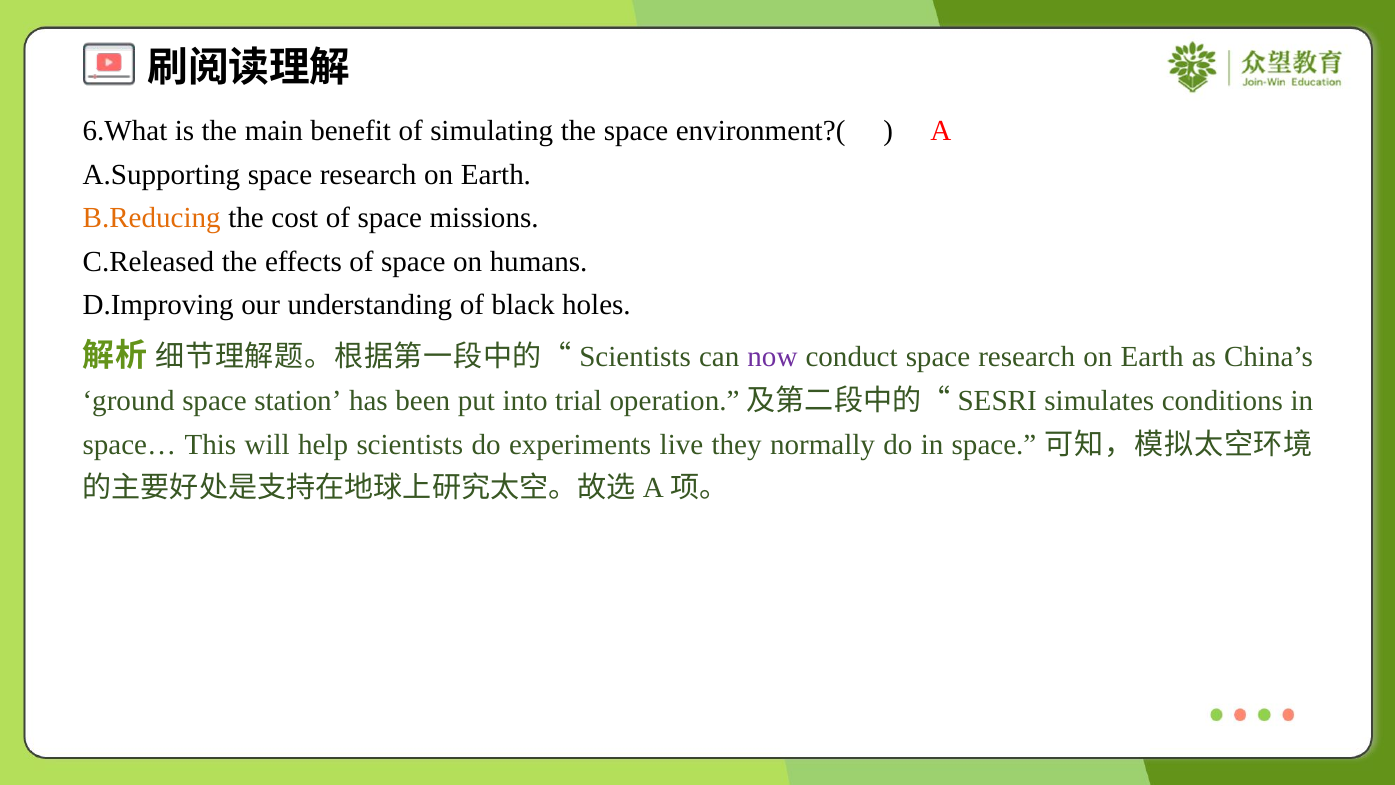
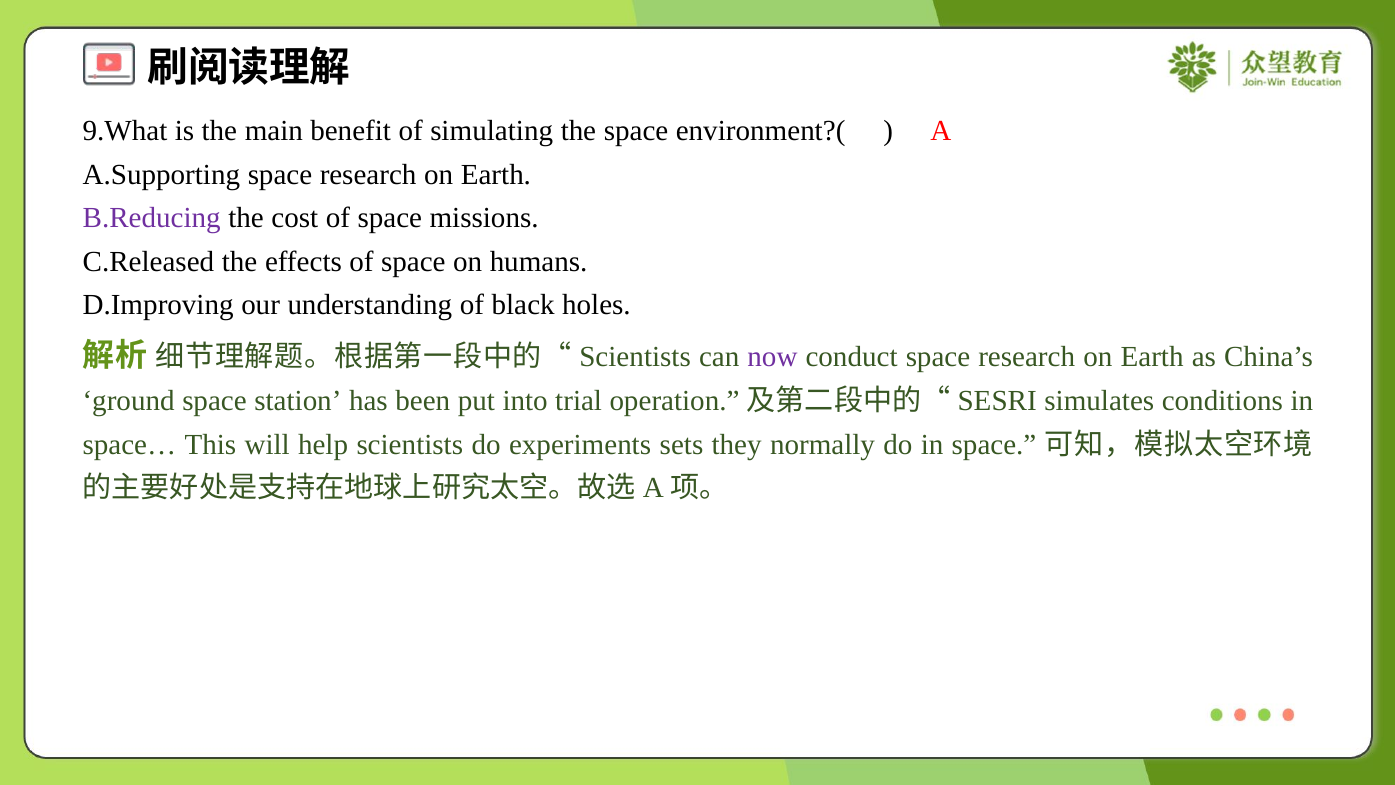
6.What: 6.What -> 9.What (125, 131)
B.Reducing colour: orange -> purple (152, 218)
live: live -> sets (682, 445)
